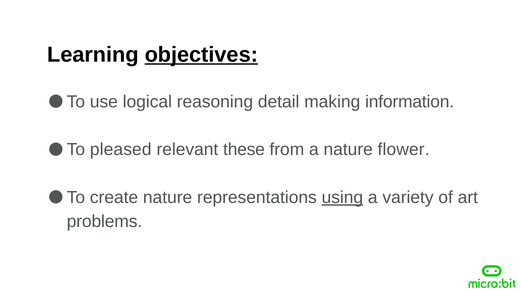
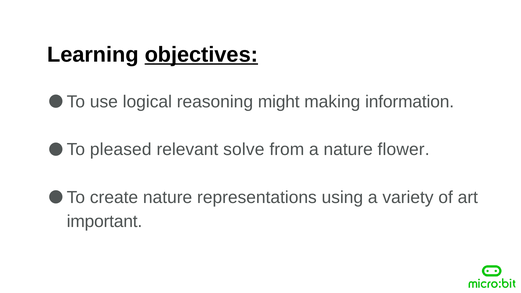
detail: detail -> might (279, 102)
these: these -> solve (244, 150)
using underline: present -> none (342, 198)
problems: problems -> important (104, 222)
